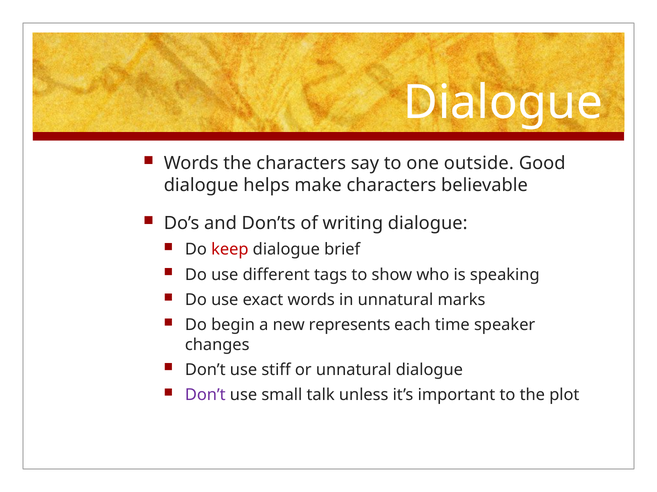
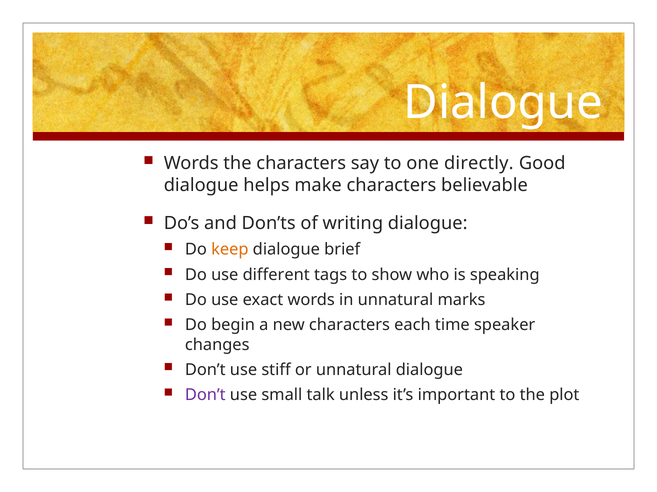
outside: outside -> directly (479, 163)
keep colour: red -> orange (230, 250)
new represents: represents -> characters (349, 325)
